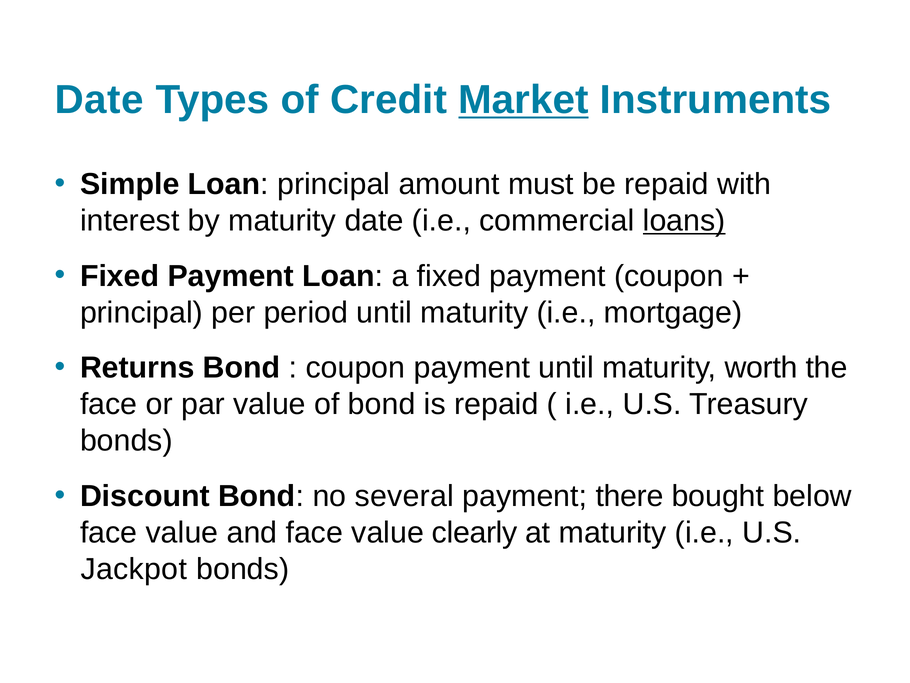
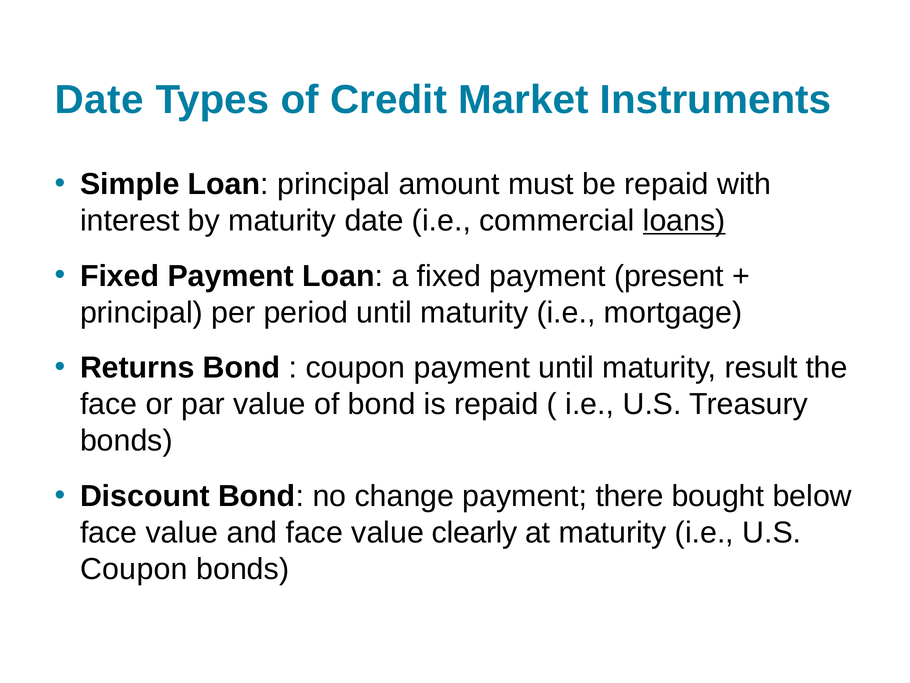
Market underline: present -> none (523, 100)
payment coupon: coupon -> present (669, 276)
worth: worth -> result (761, 368)
several: several -> change (404, 496)
Jackpot: Jackpot -> Coupon (134, 569)
